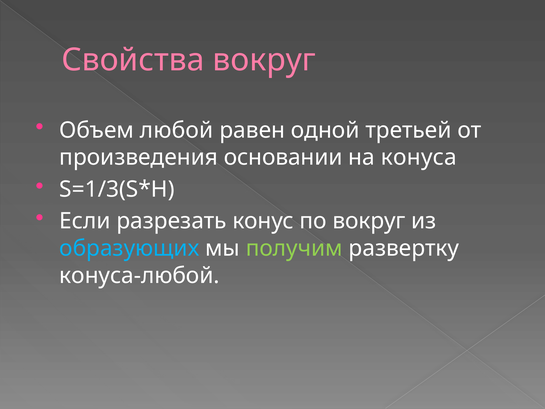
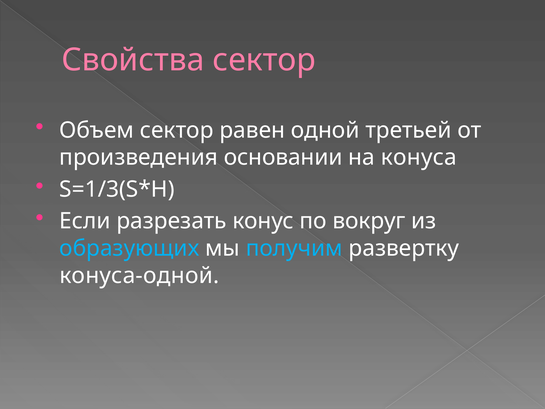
Свойства вокруг: вокруг -> сектор (264, 60)
Объем любой: любой -> сектор (177, 130)
получим colour: light green -> light blue (294, 248)
конуса-любой: конуса-любой -> конуса-одной (139, 275)
